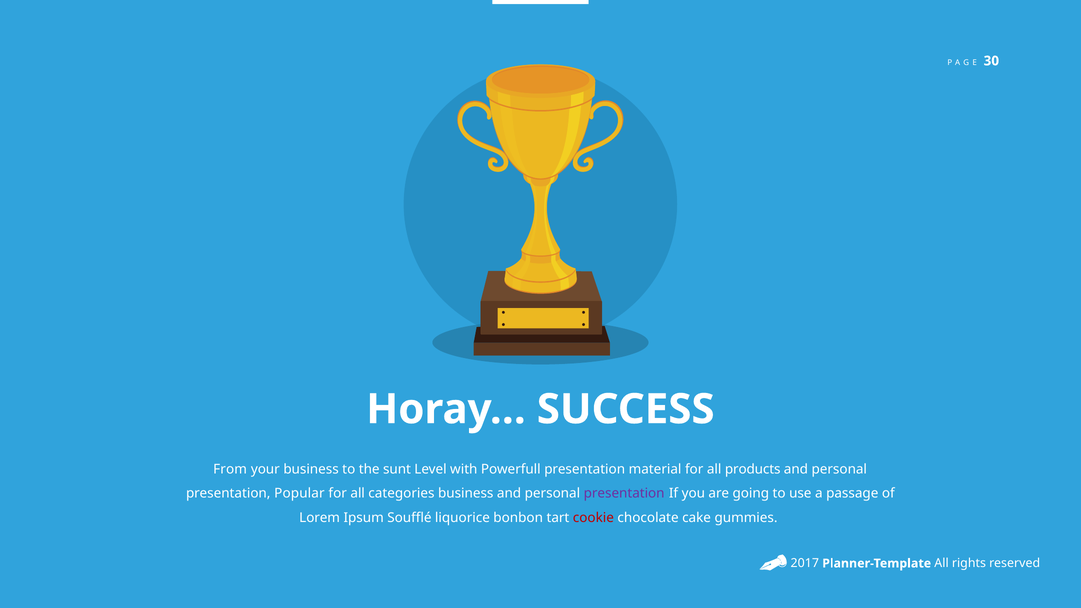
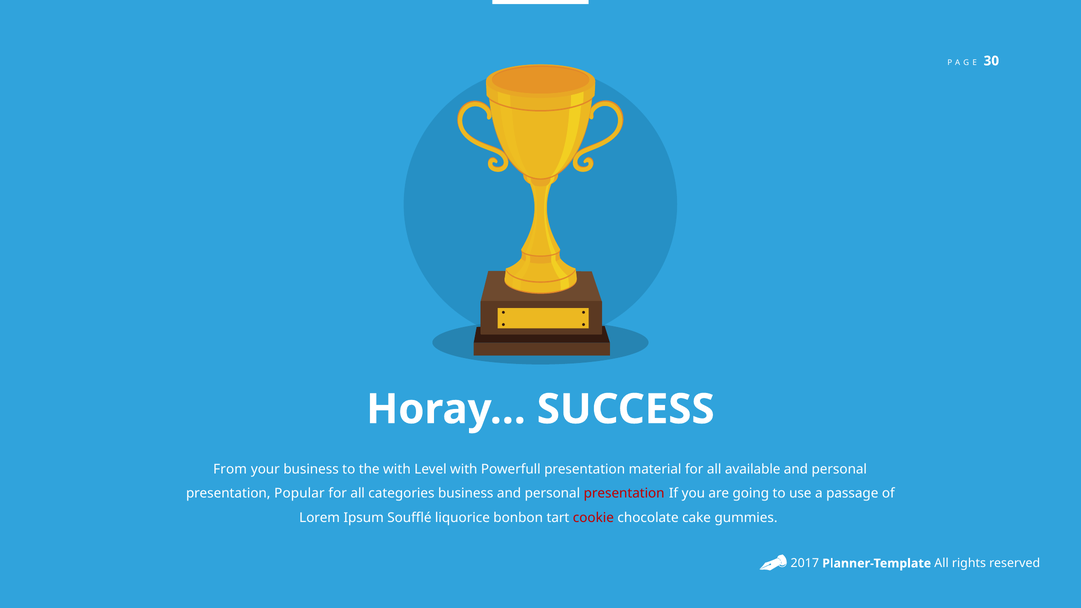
the sunt: sunt -> with (397, 469)
products: products -> available (753, 469)
presentation colour: purple -> red (624, 493)
